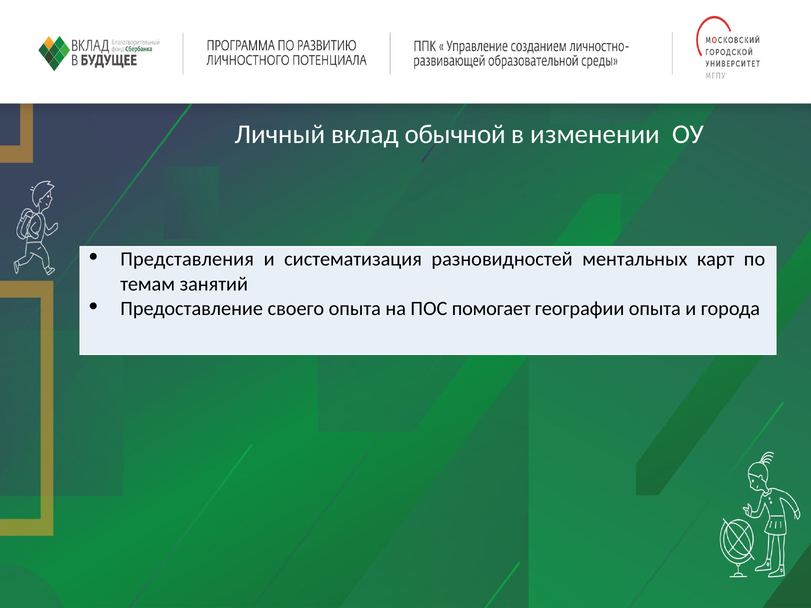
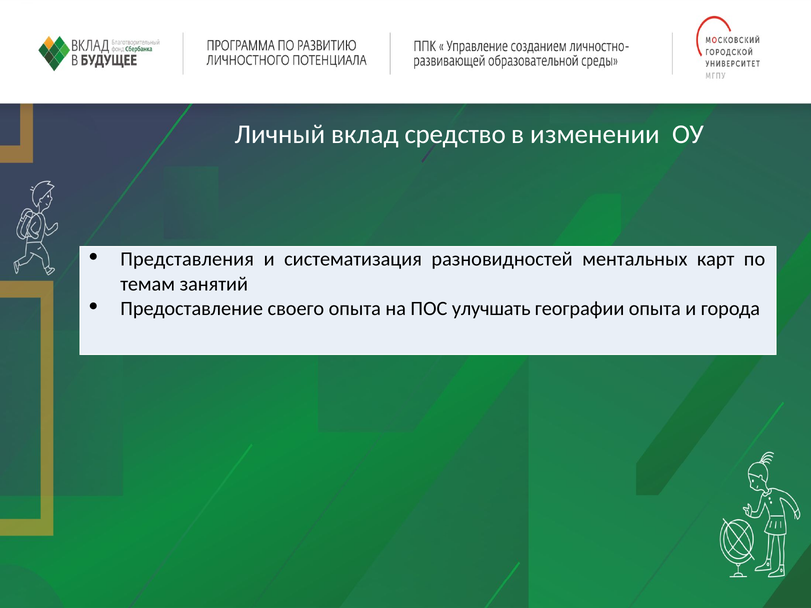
обычной: обычной -> средство (455, 135)
помогает: помогает -> улучшать (491, 309)
